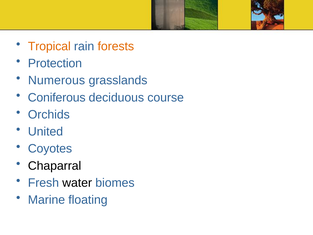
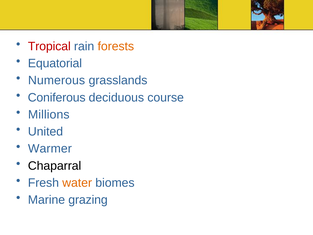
Tropical colour: orange -> red (49, 46)
Protection: Protection -> Equatorial (55, 63)
Orchids: Orchids -> Millions (49, 114)
Coyotes: Coyotes -> Warmer (50, 149)
water colour: black -> orange (77, 183)
floating: floating -> grazing (88, 200)
